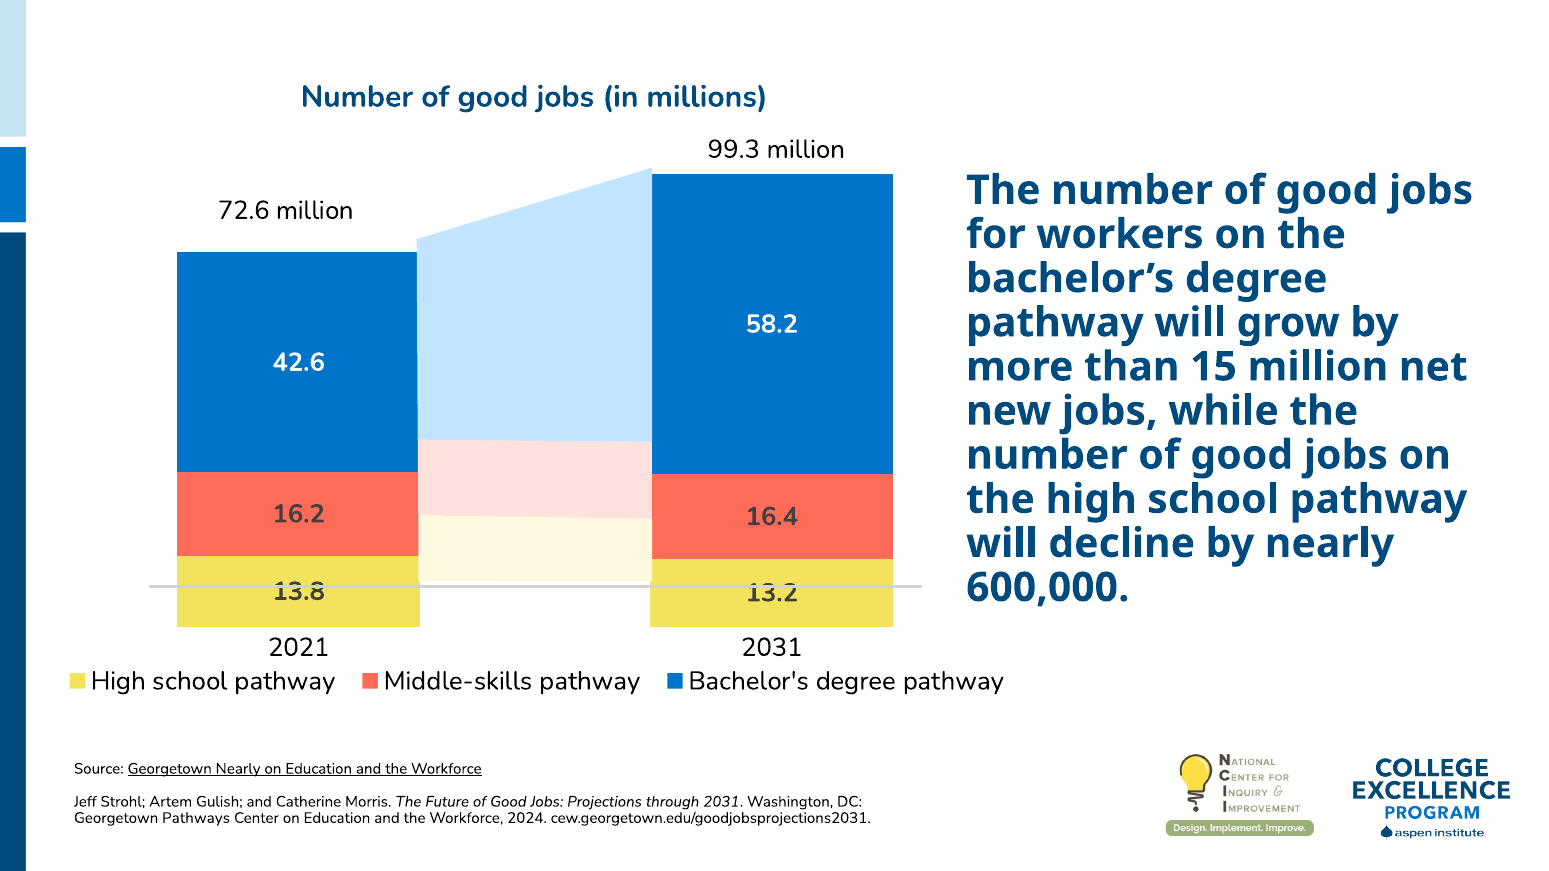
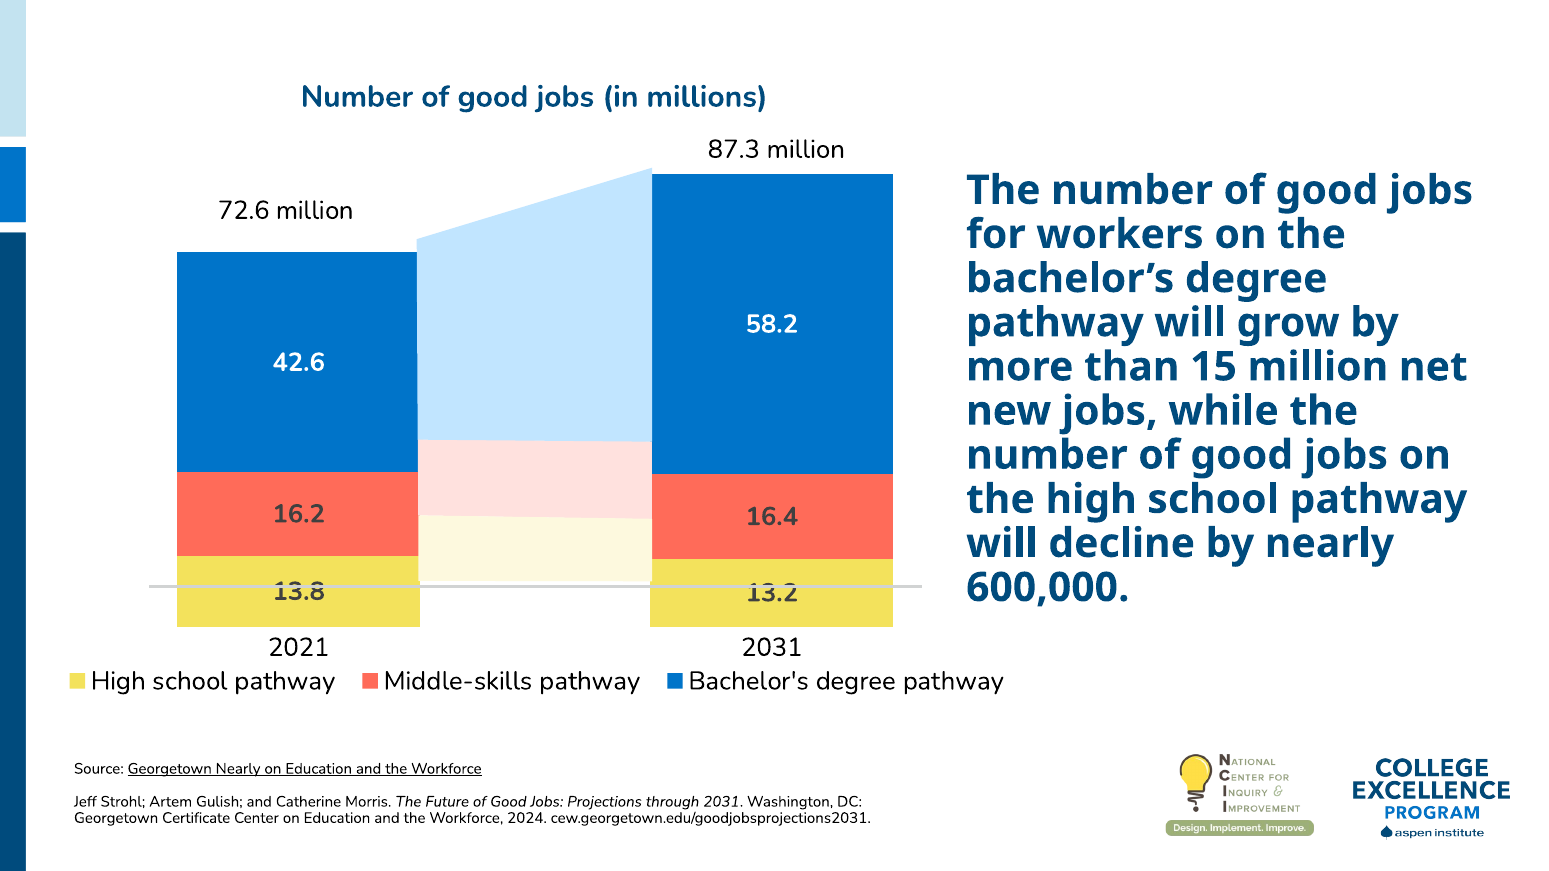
99.3: 99.3 -> 87.3 (734, 149)
Pathways: Pathways -> Certificate (196, 818)
